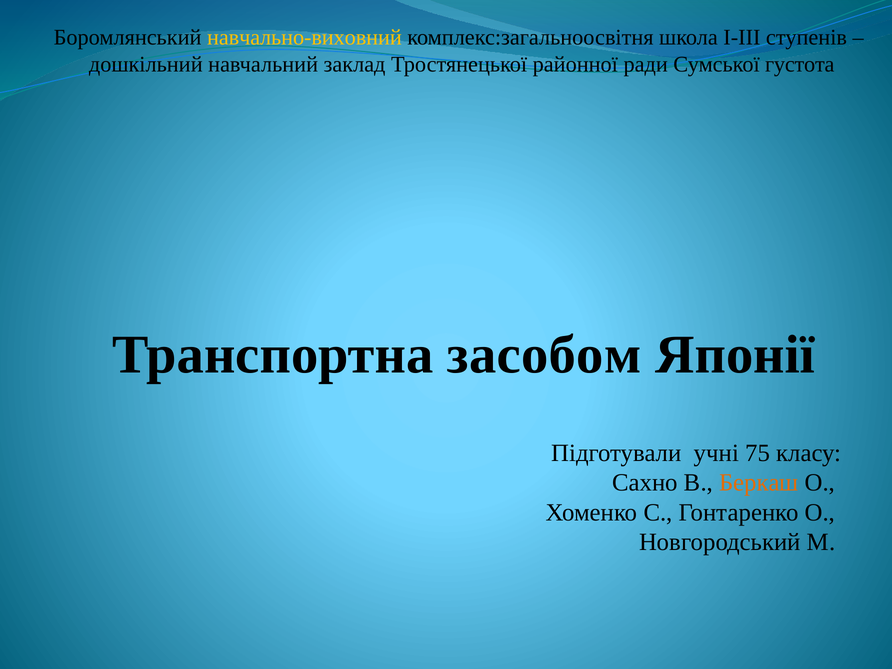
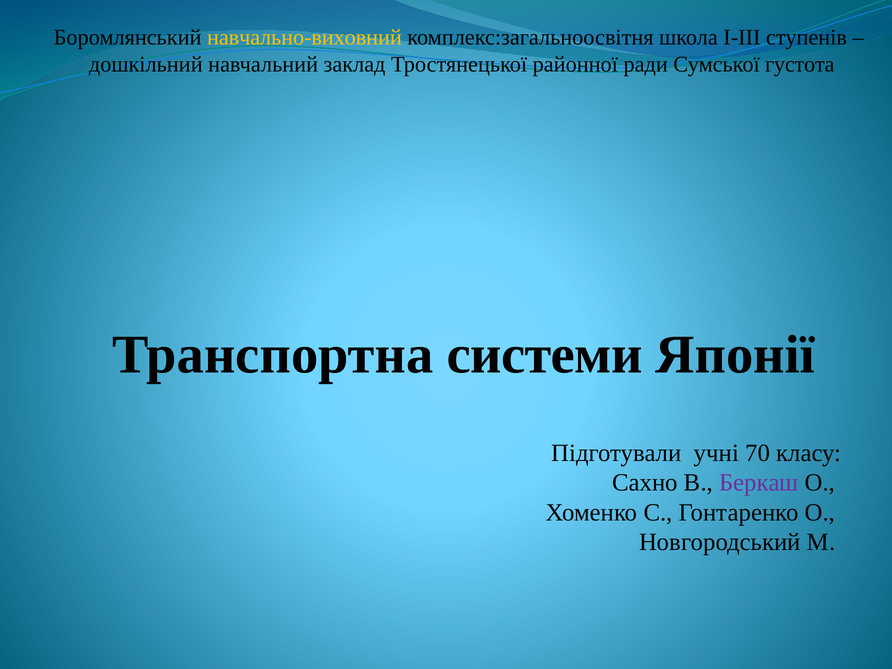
засобом: засобом -> системи (545, 355)
75: 75 -> 70 (758, 453)
Беркаш colour: orange -> purple (759, 483)
